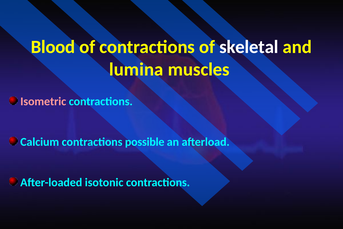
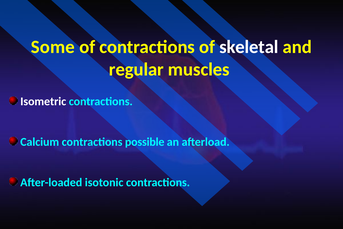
Blood: Blood -> Some (53, 47)
lumina: lumina -> regular (136, 69)
Isometric colour: pink -> white (43, 101)
